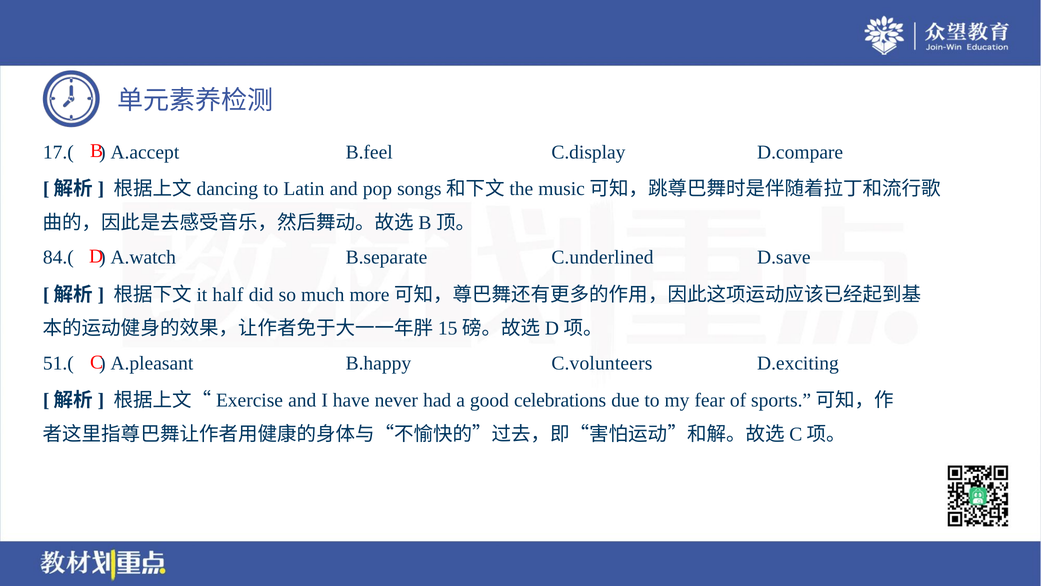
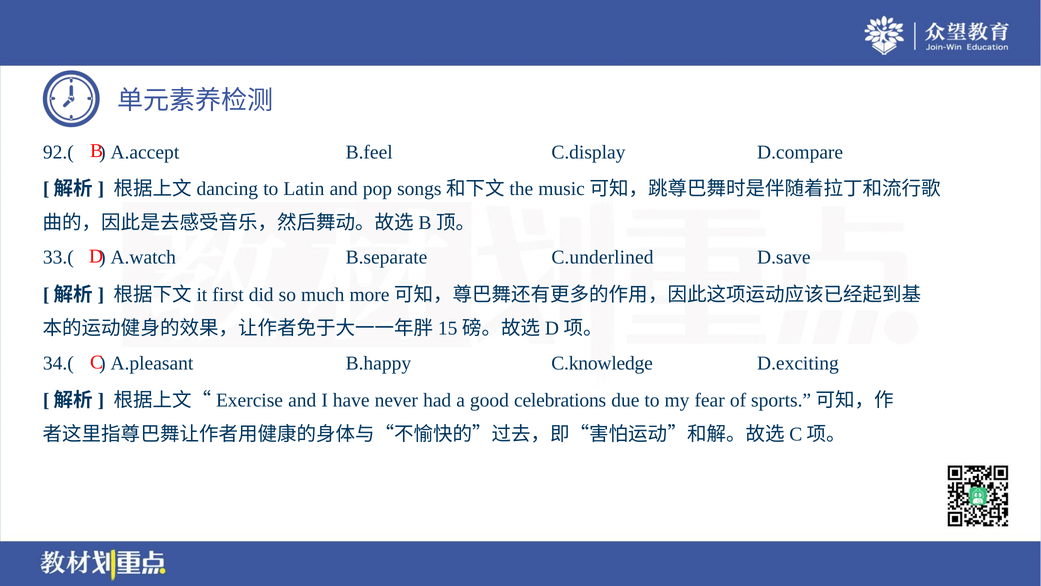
17.(: 17.( -> 92.( (58, 152)
84.(: 84.( -> 33.( (58, 257)
half: half -> first (228, 294)
51.(: 51.( -> 34.( (58, 363)
C.volunteers: C.volunteers -> C.knowledge (602, 363)
